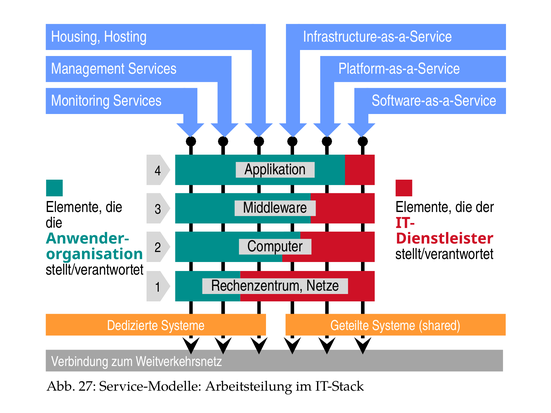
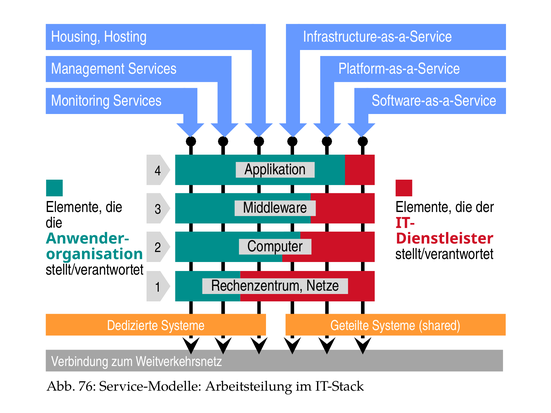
27: 27 -> 76 (88, 386)
